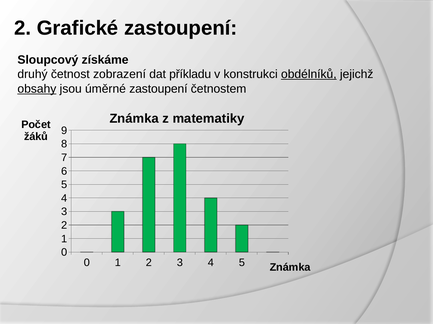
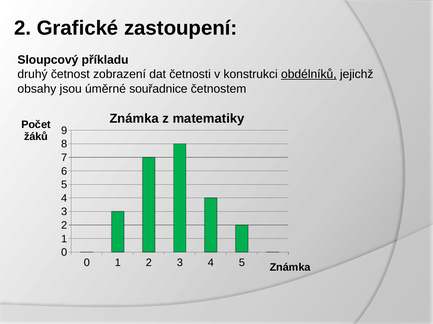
získáme: získáme -> příkladu (105, 60)
příkladu: příkladu -> četnosti (190, 74)
obsahy underline: present -> none (37, 89)
úměrné zastoupení: zastoupení -> souřadnice (158, 89)
